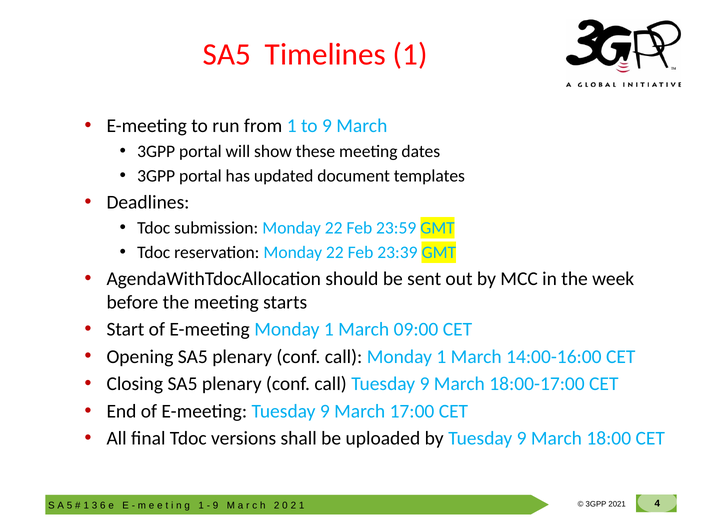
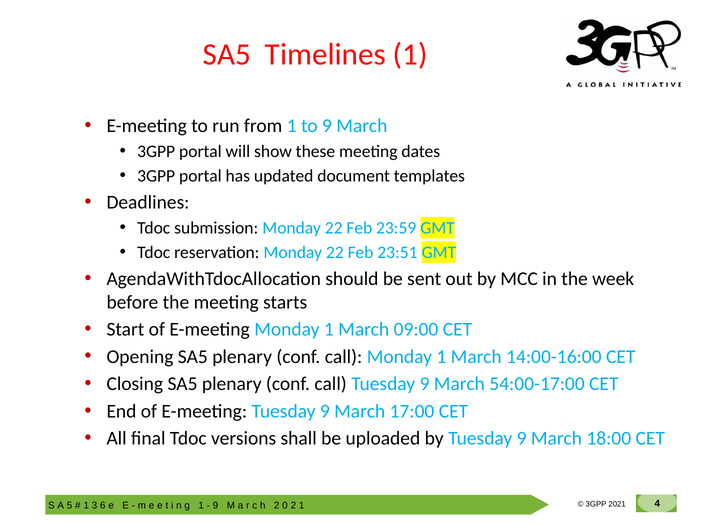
23:39: 23:39 -> 23:51 (397, 252)
18:00-17:00: 18:00-17:00 -> 54:00-17:00 (537, 384)
